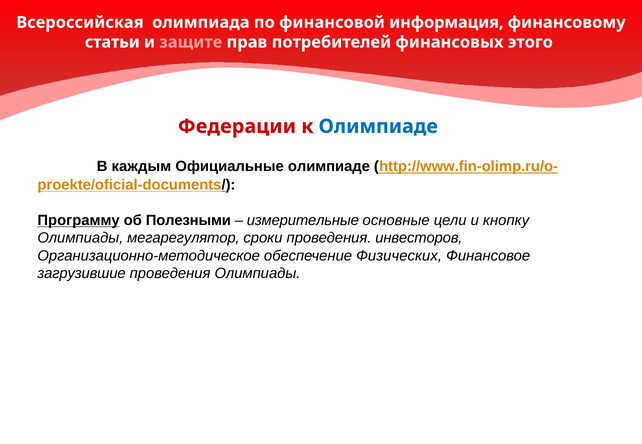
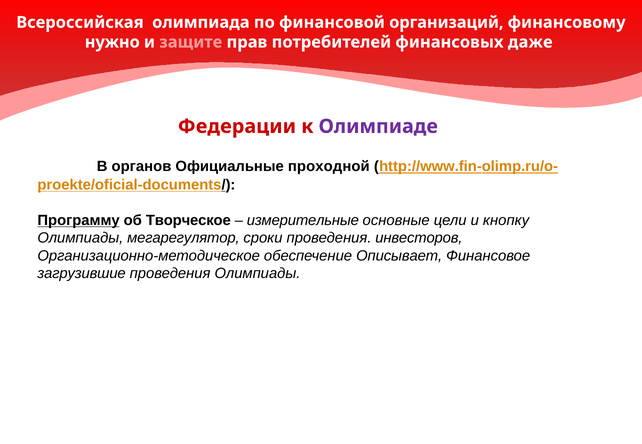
информация: информация -> организаций (446, 22)
статьи: статьи -> нужно (112, 42)
этого: этого -> даже (530, 42)
Олимпиаде colour: blue -> purple (378, 127)
каждым: каждым -> органов (141, 167)
Официальные олимпиаде: олимпиаде -> проходной (329, 167)
Полезными: Полезными -> Творческое (188, 220)
Физических: Физических -> Описывает (399, 256)
